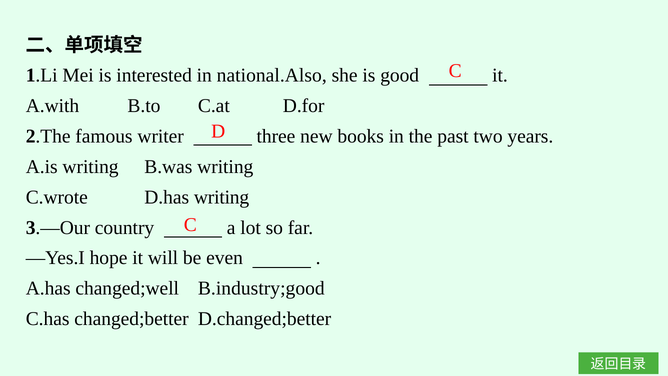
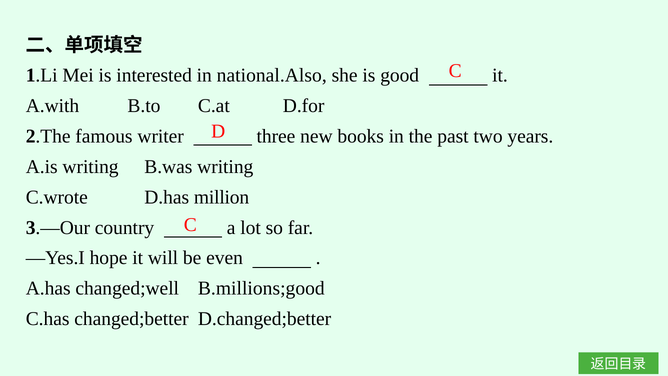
D.has writing: writing -> million (222, 197)
B.industry;good: B.industry;good -> B.millions;good (261, 288)
